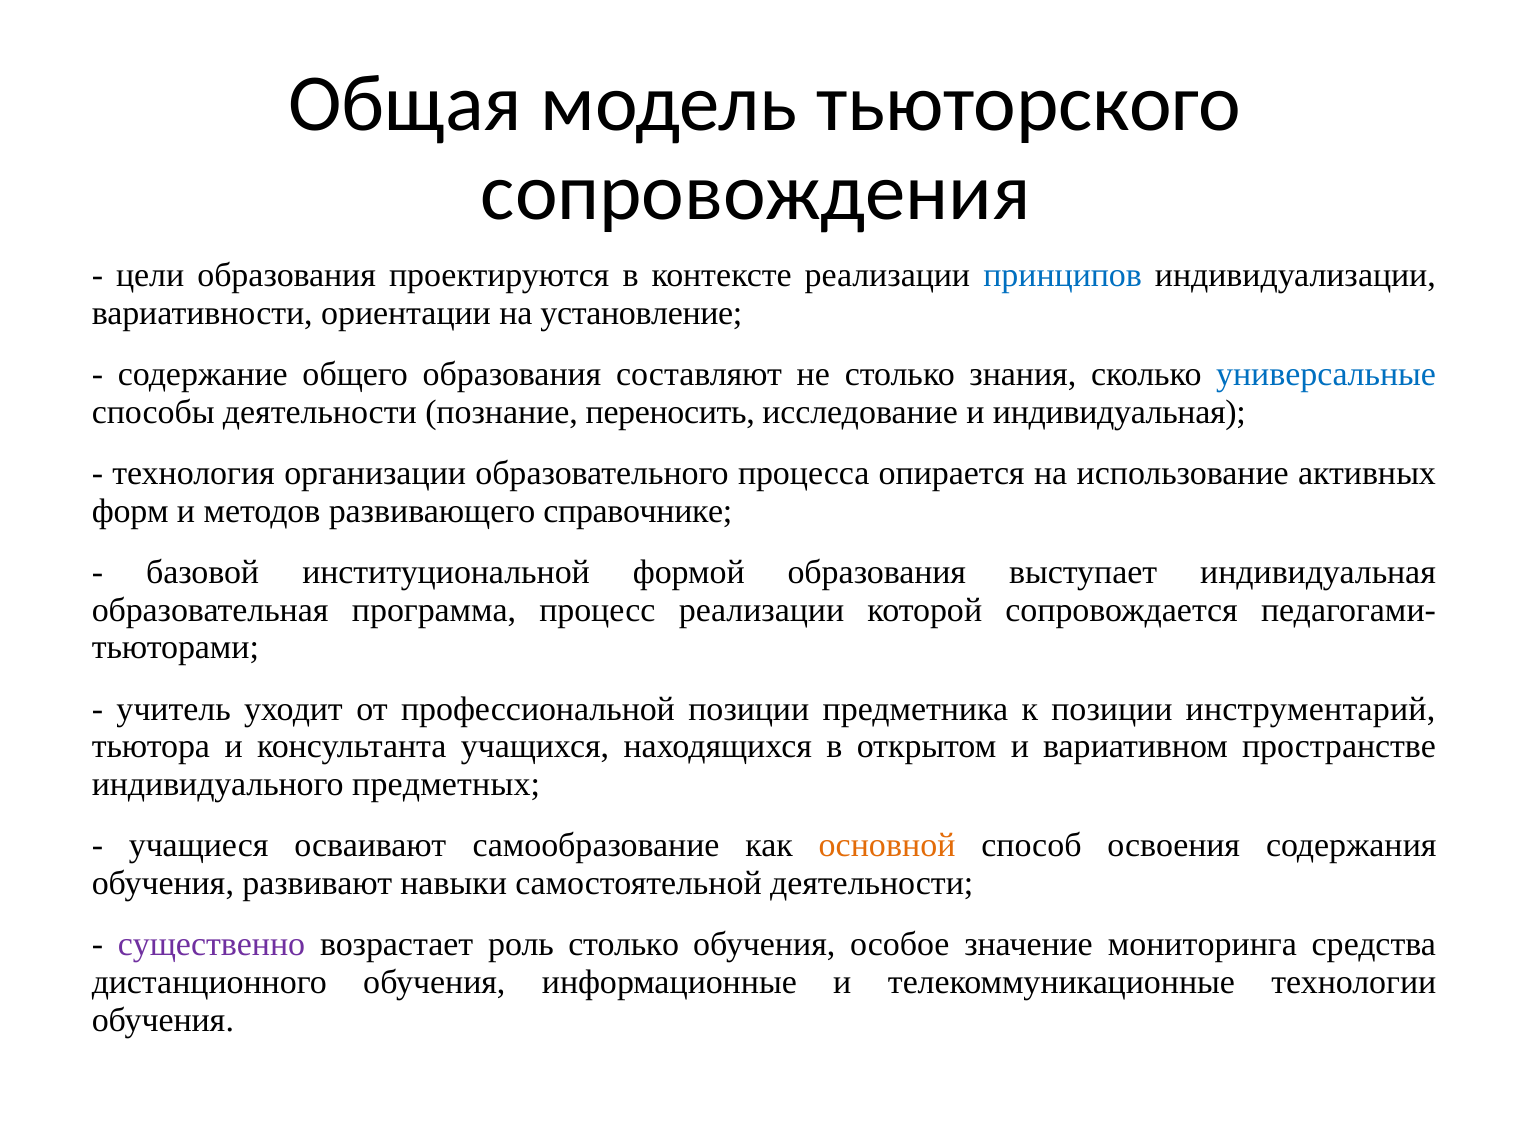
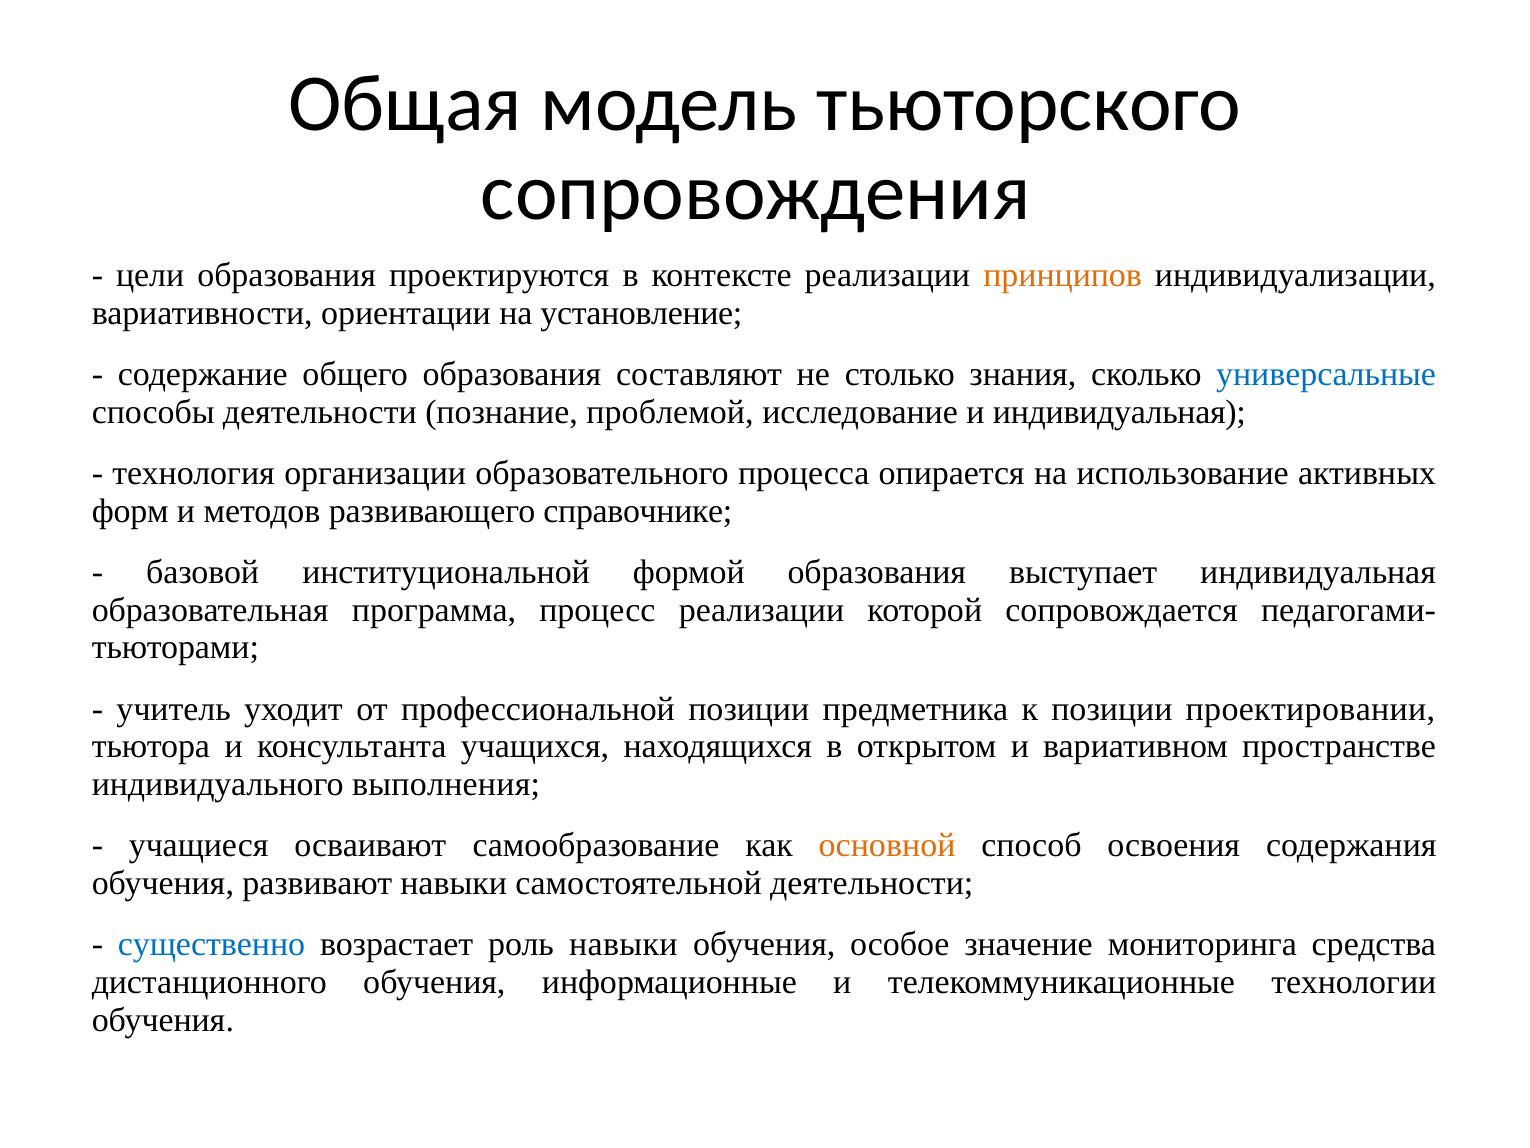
принципов colour: blue -> orange (1063, 275)
переносить: переносить -> проблемой (670, 412)
инструментарий: инструментарий -> проектировании (1310, 709)
предметных: предметных -> выполнения (446, 784)
существенно colour: purple -> blue (212, 944)
роль столько: столько -> навыки (623, 944)
